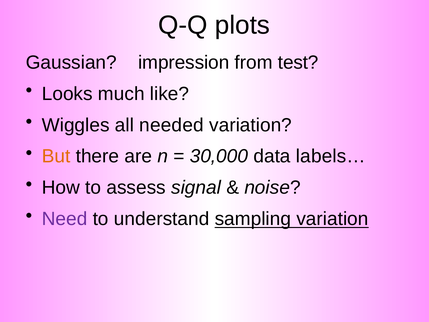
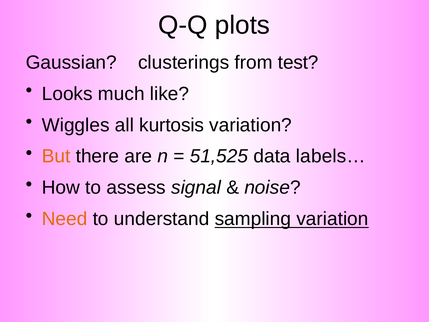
impression: impression -> clusterings (184, 62)
needed: needed -> kurtosis (172, 125)
30,000: 30,000 -> 51,525 (219, 156)
Need colour: purple -> orange (65, 219)
